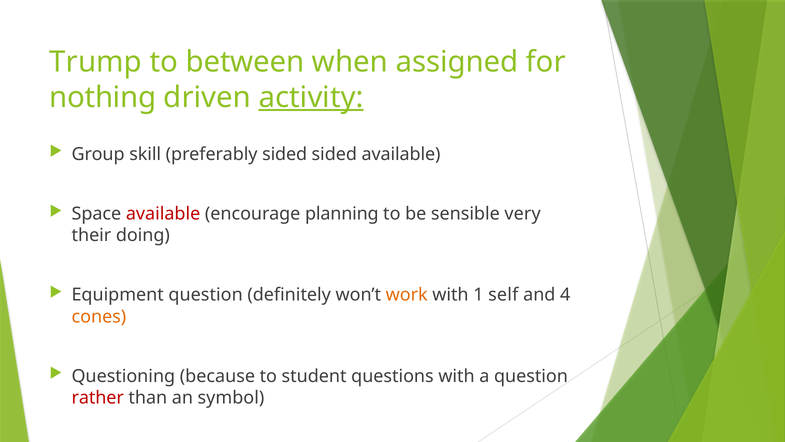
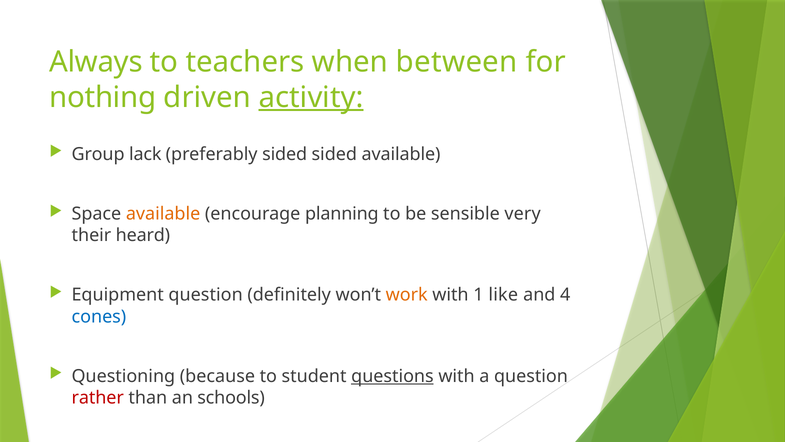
Trump: Trump -> Always (96, 62)
between: between -> teachers (245, 62)
assigned: assigned -> between (457, 62)
skill: skill -> lack (145, 154)
available colour: red -> orange (163, 214)
doing: doing -> heard (143, 235)
self: self -> like (503, 295)
cones colour: orange -> blue (99, 316)
questions underline: none -> present (392, 376)
symbol: symbol -> schools (231, 397)
